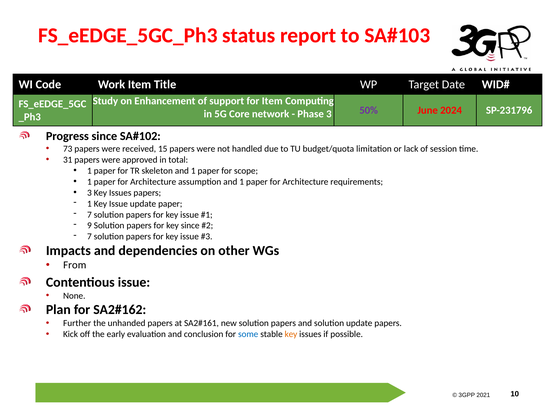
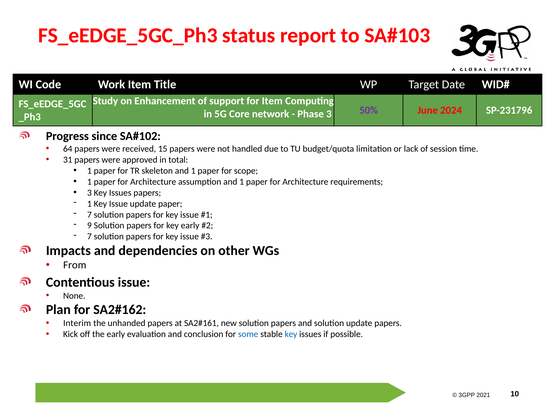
73: 73 -> 64 (68, 149)
key since: since -> early (190, 226)
Further: Further -> Interim (77, 323)
key colour: orange -> blue (291, 334)
